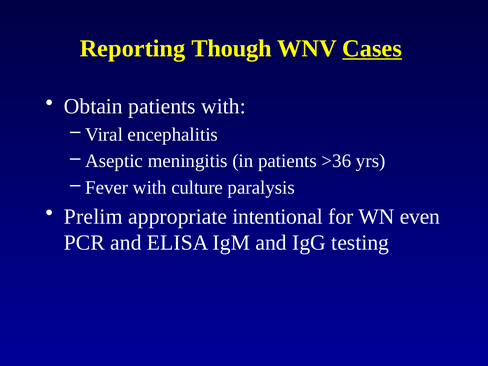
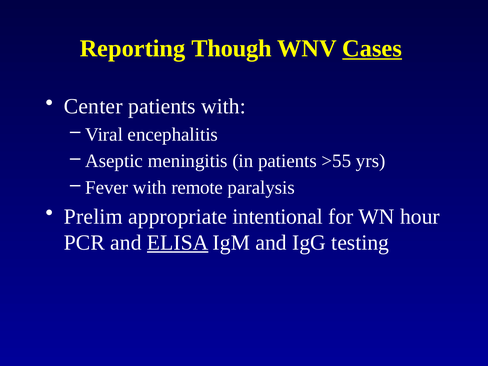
Obtain: Obtain -> Center (93, 106)
>36: >36 -> >55 (336, 161)
culture: culture -> remote (197, 188)
even: even -> hour (420, 217)
ELISA underline: none -> present (178, 243)
